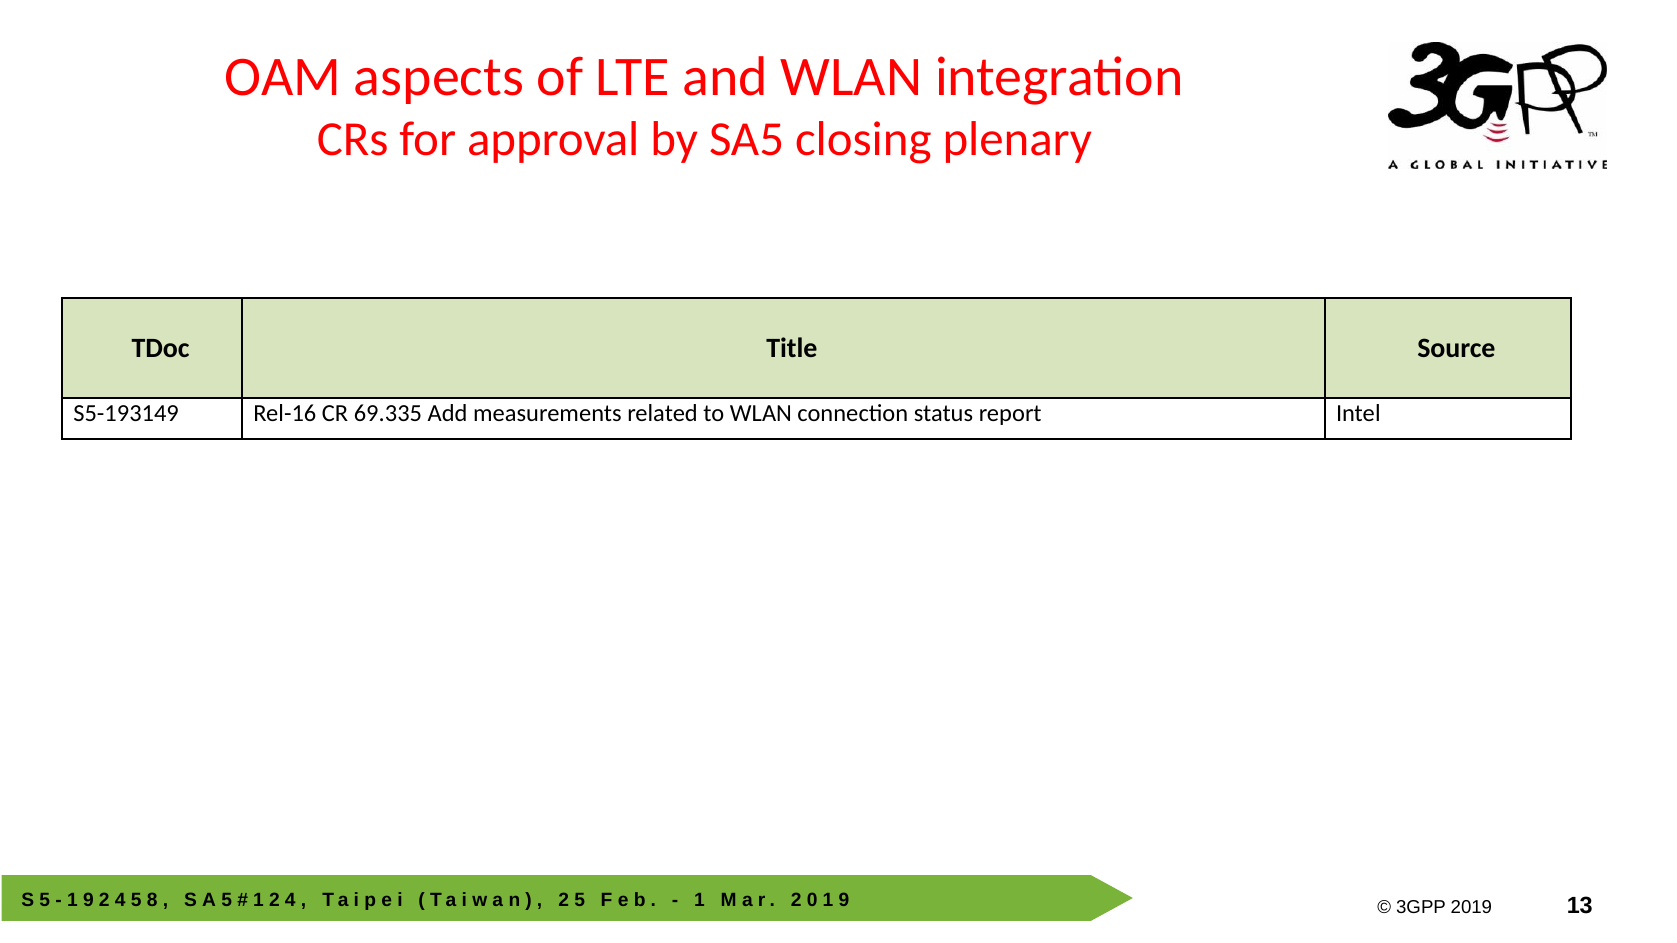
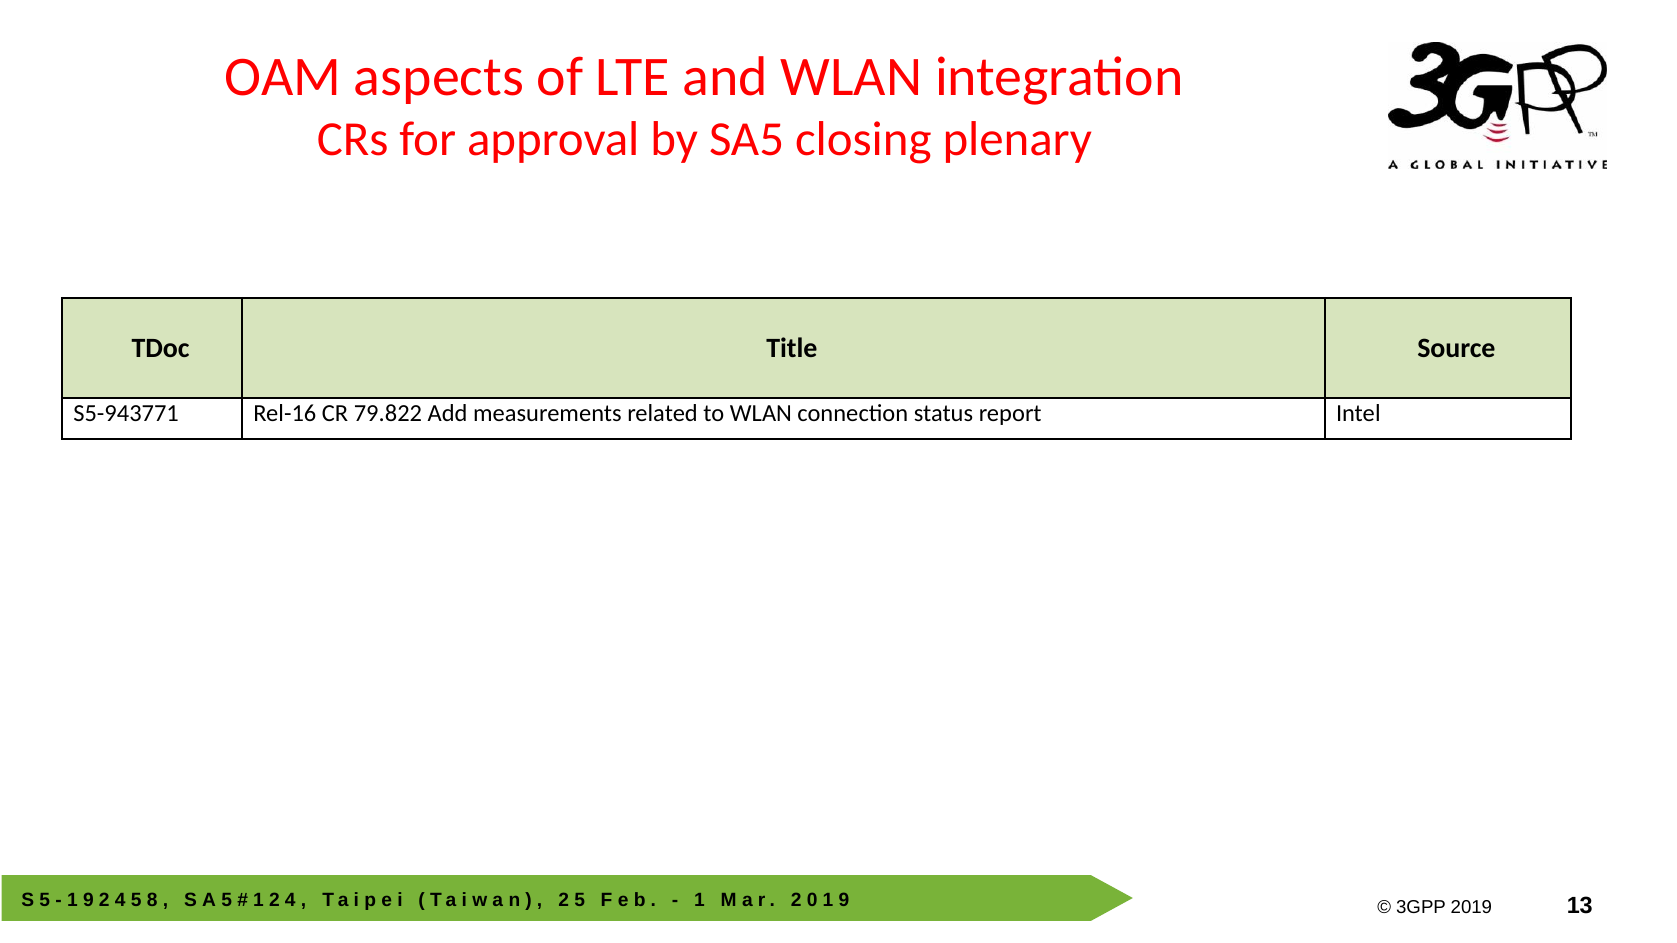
S5-193149: S5-193149 -> S5-943771 (126, 414)
69.335: 69.335 -> 79.822 (388, 414)
